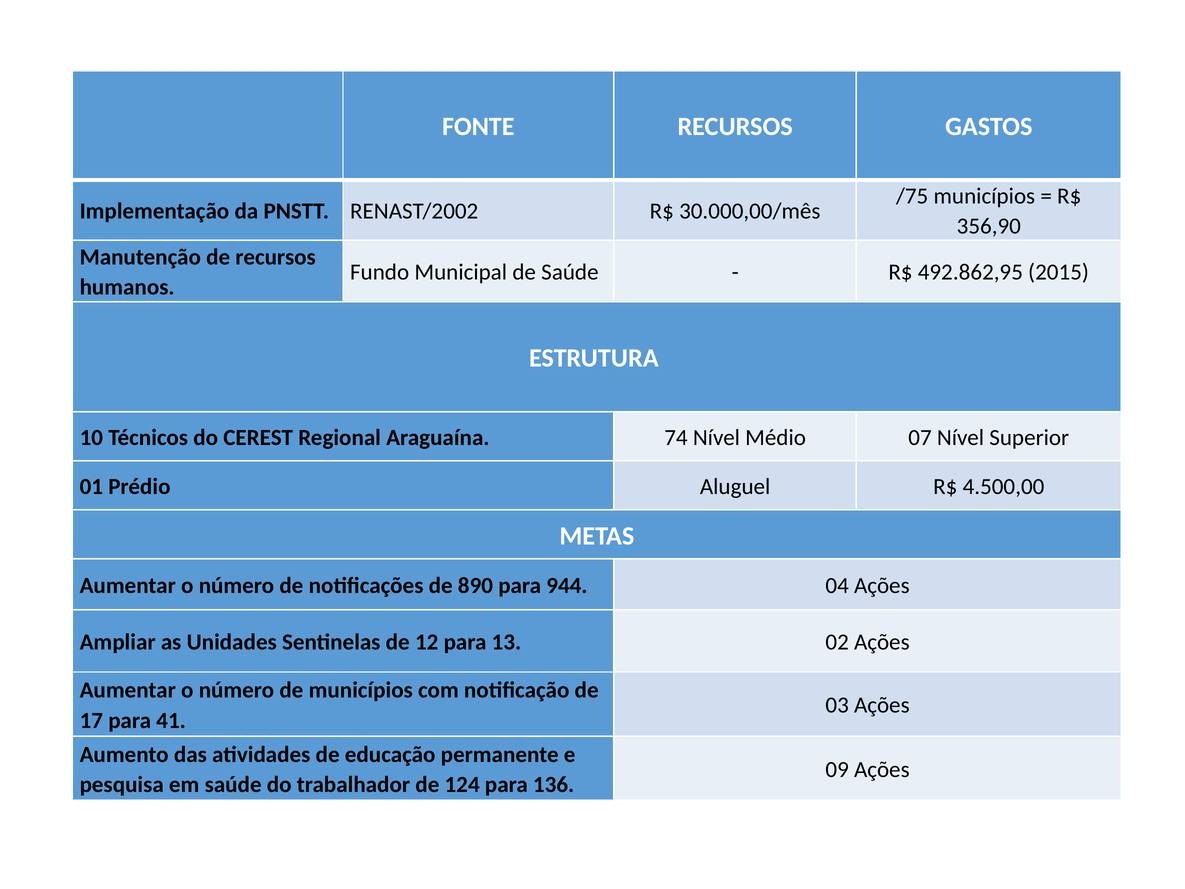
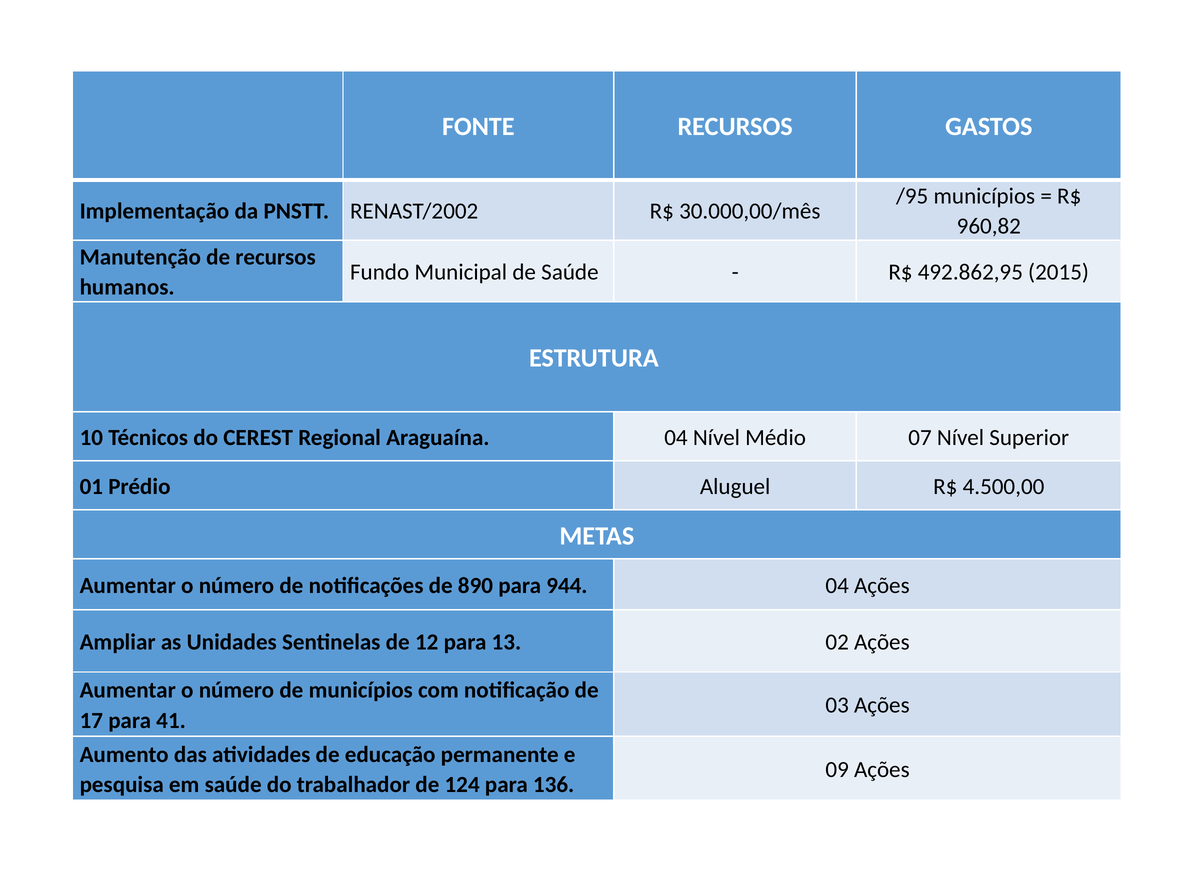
/75: /75 -> /95 (912, 196)
356,90: 356,90 -> 960,82 (989, 226)
Araguaína 74: 74 -> 04 (676, 437)
